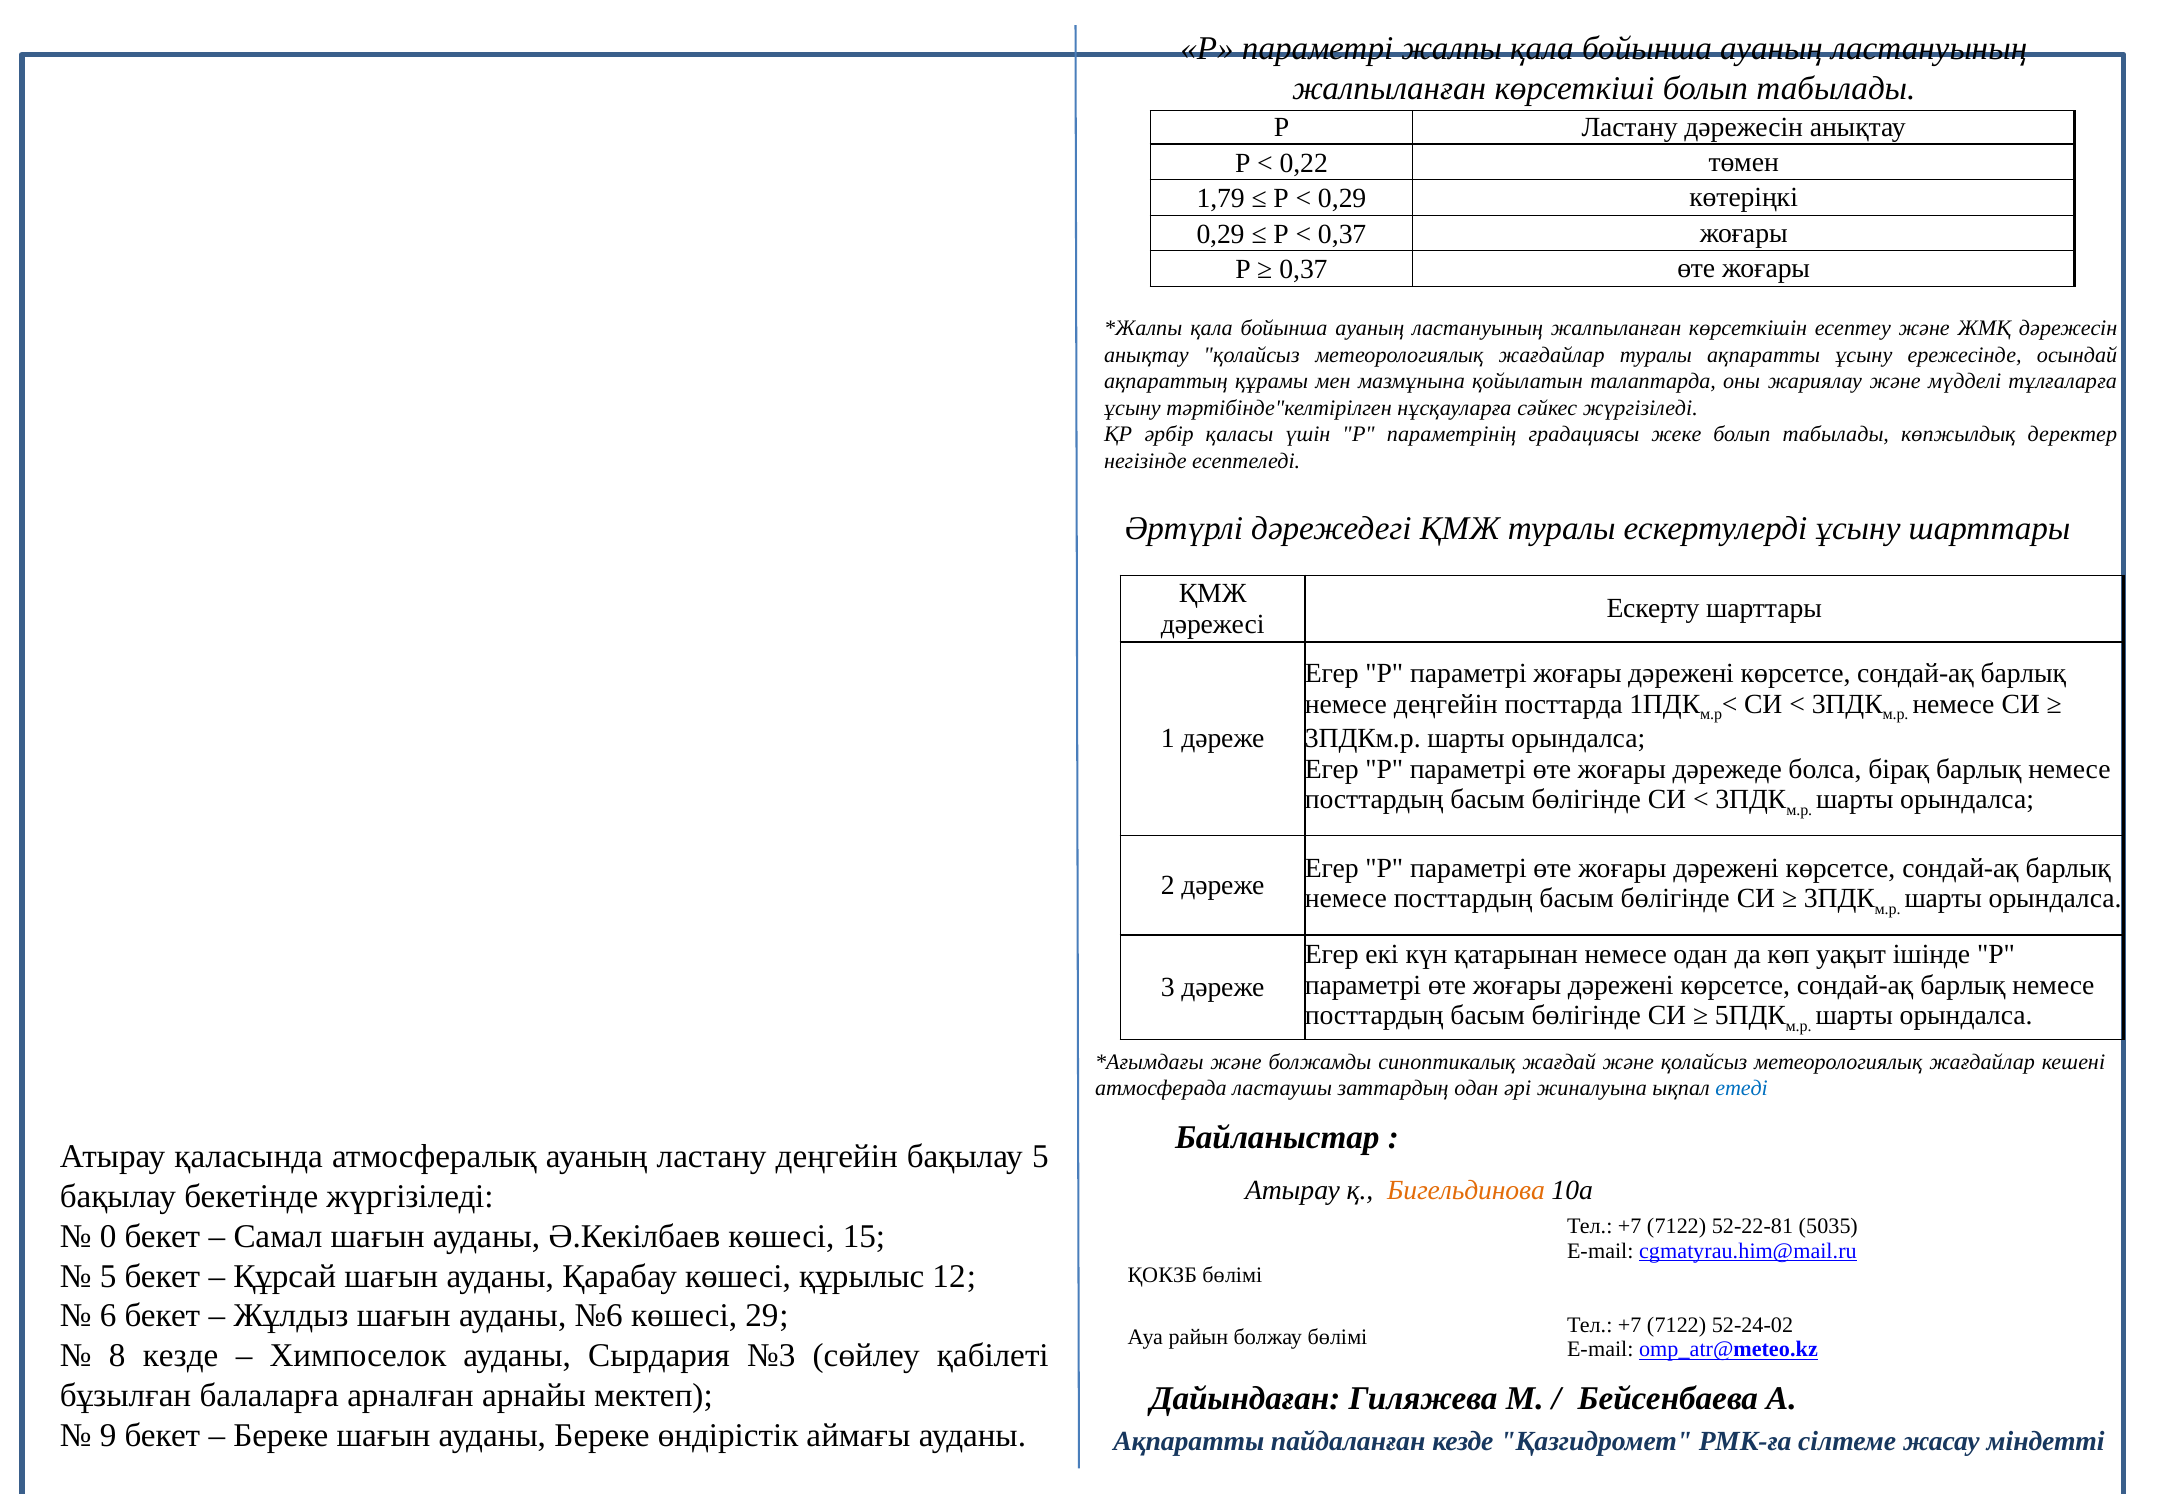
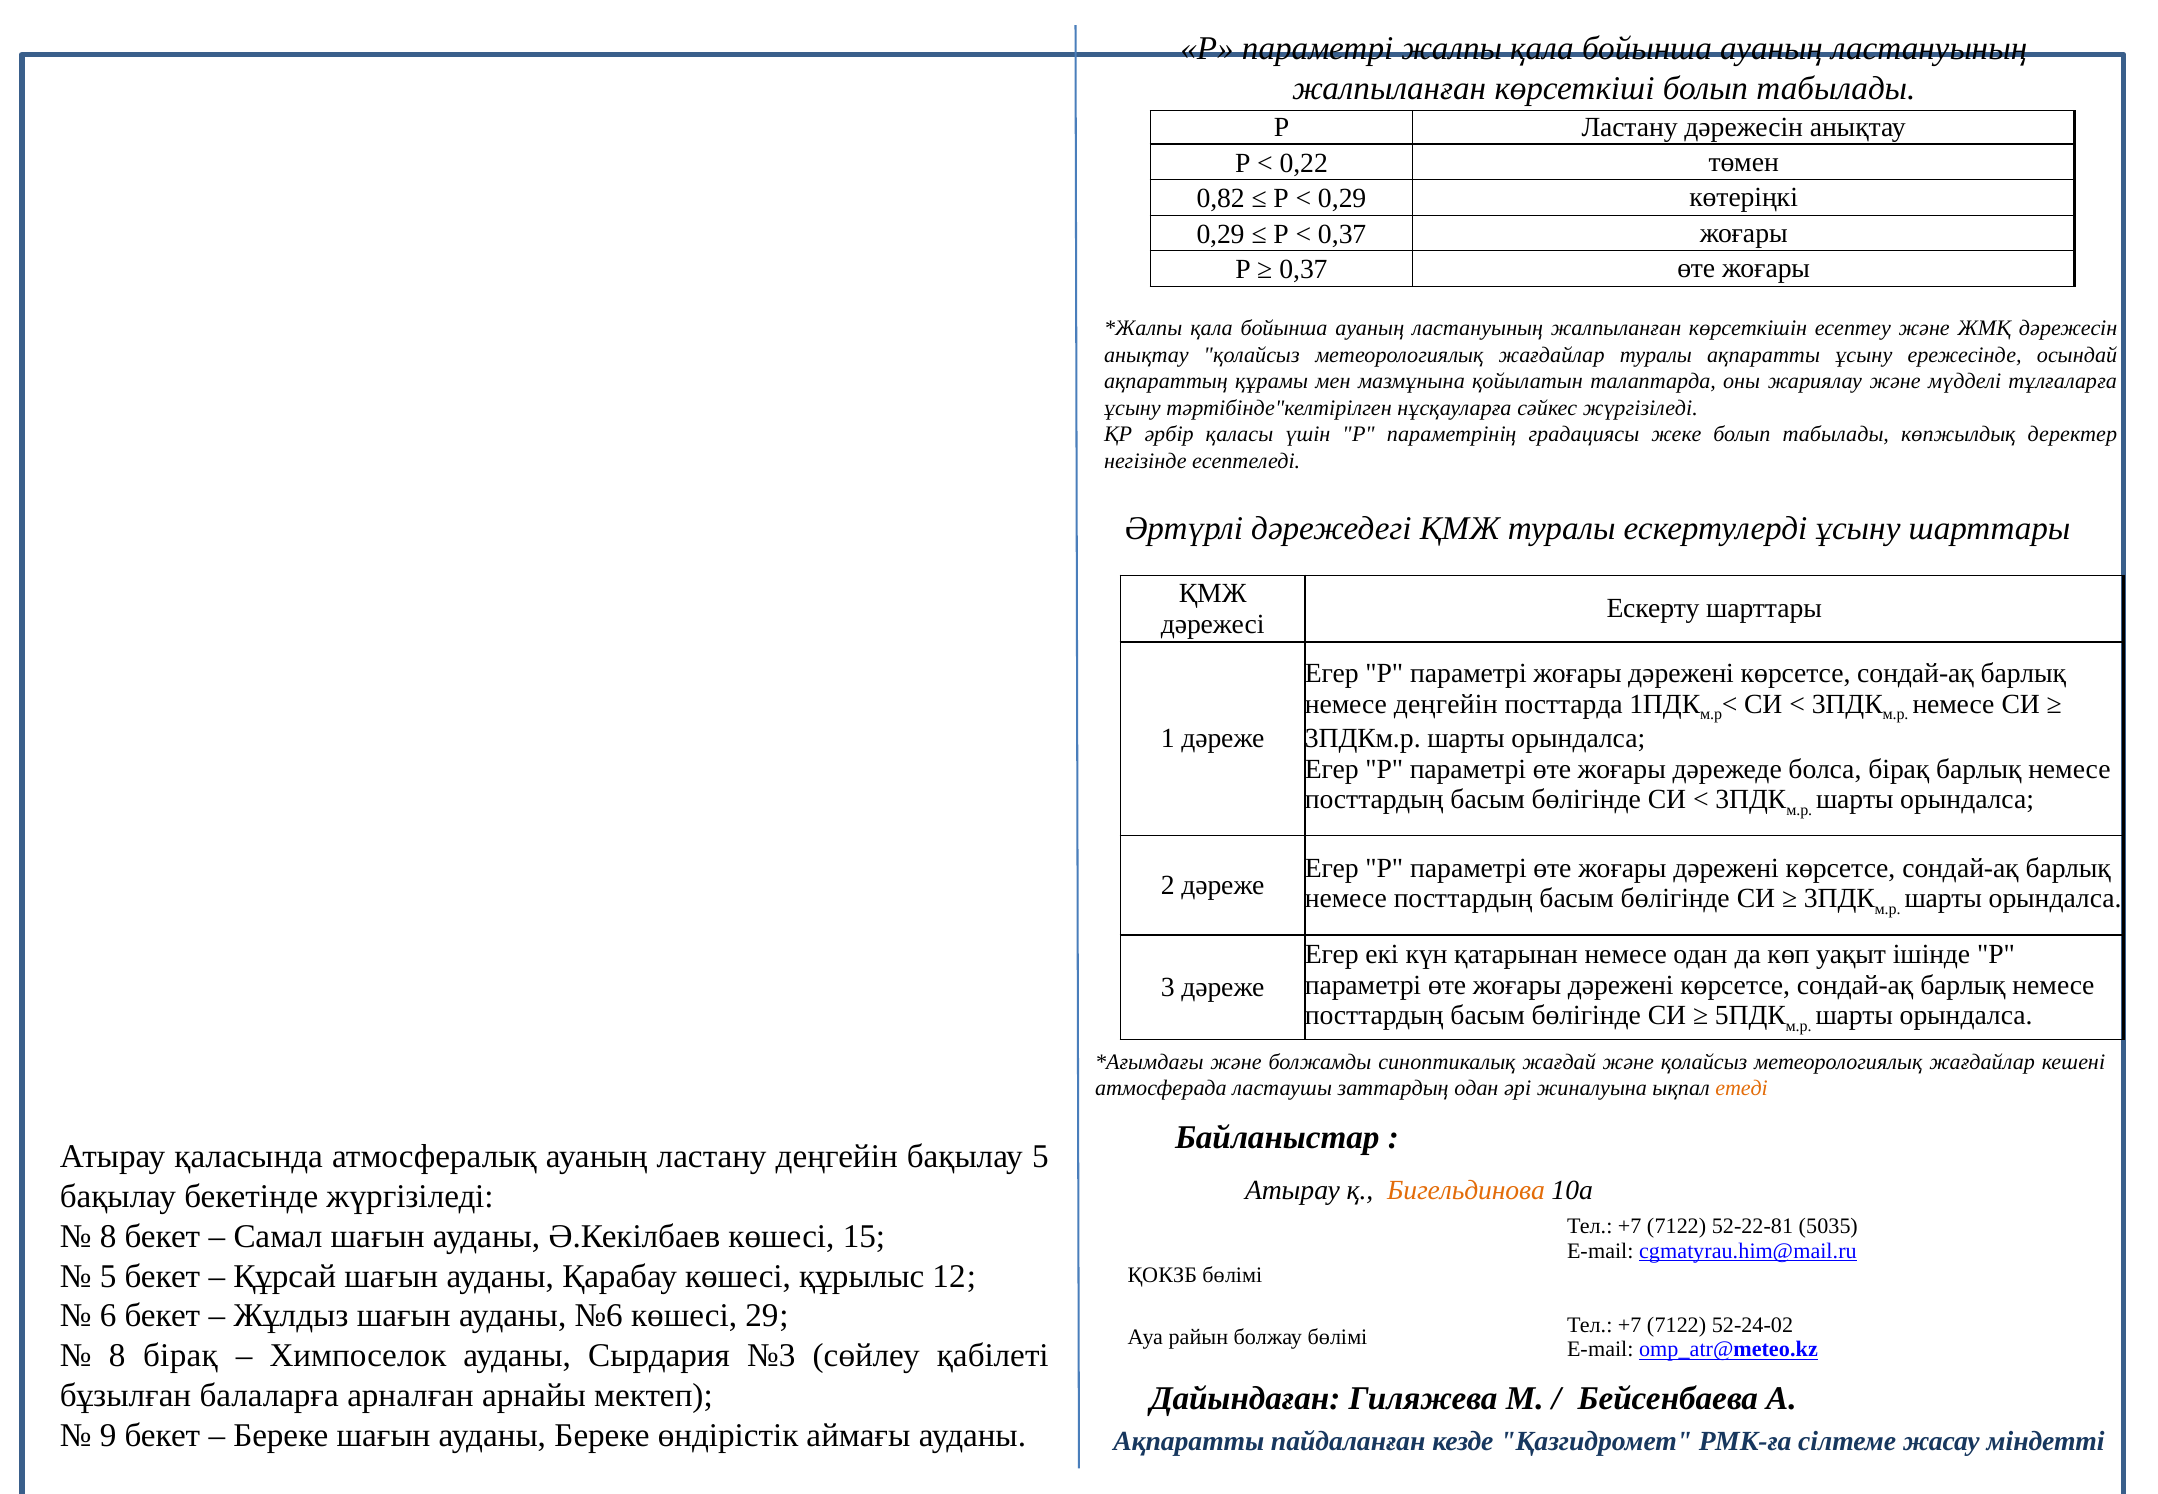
1,79: 1,79 -> 0,82 (1221, 199)
етеді colour: blue -> orange (1742, 1088)
0: 0 -> 8 (108, 1236)
8 кезде: кезде -> бірақ (180, 1356)
